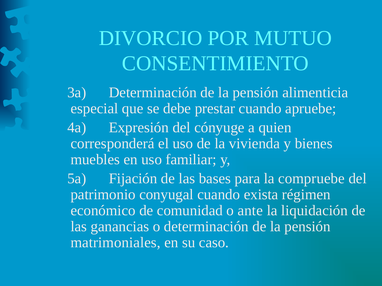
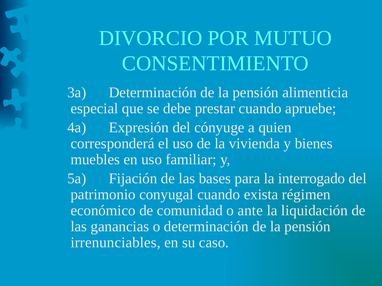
compruebe: compruebe -> interrogado (312, 179)
matrimoniales: matrimoniales -> irrenunciables (116, 243)
